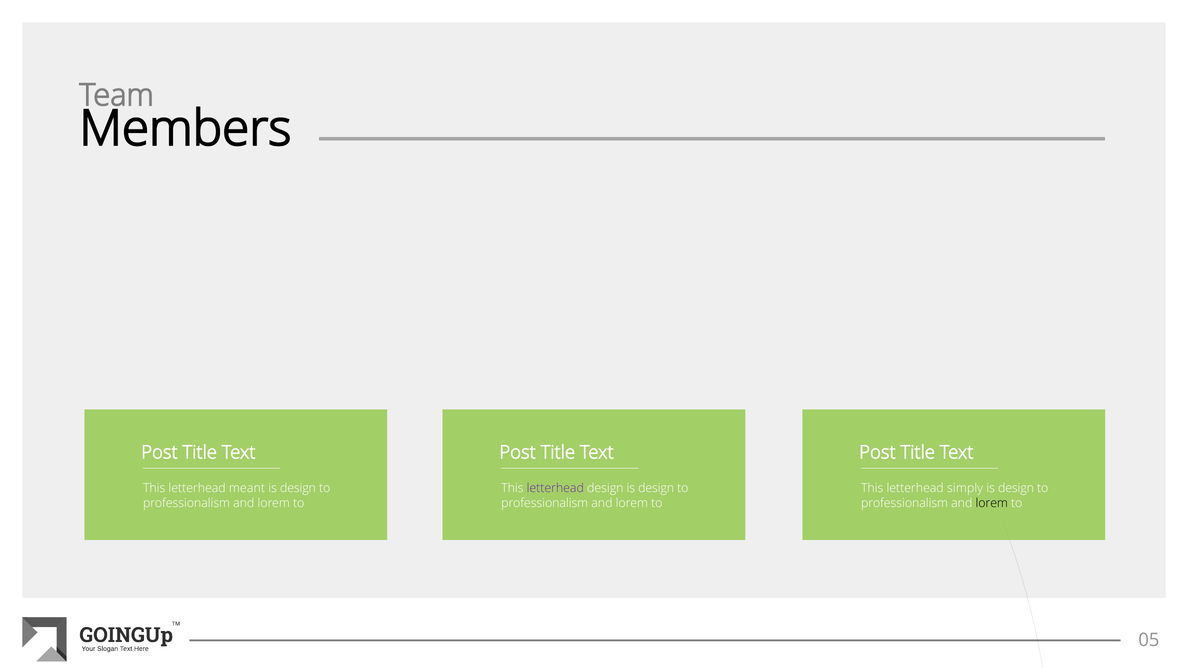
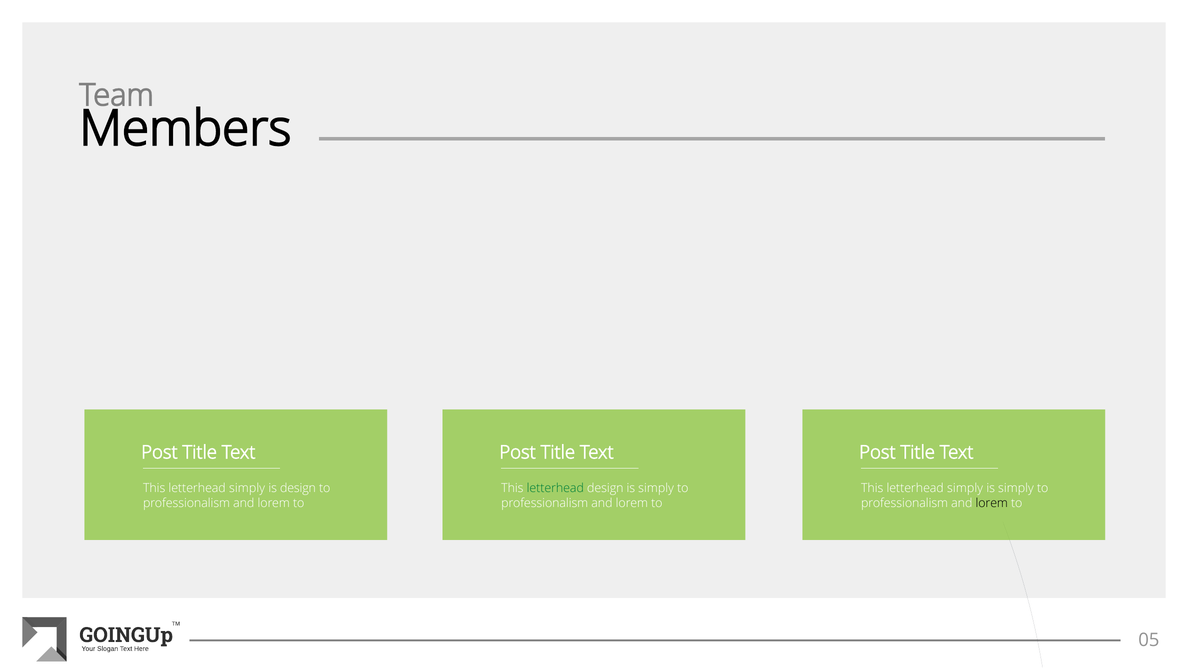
meant: meant -> simply (247, 488)
letterhead colour: purple -> green (555, 488)
design is design: design -> simply (656, 488)
design: design -> simply (1016, 488)
